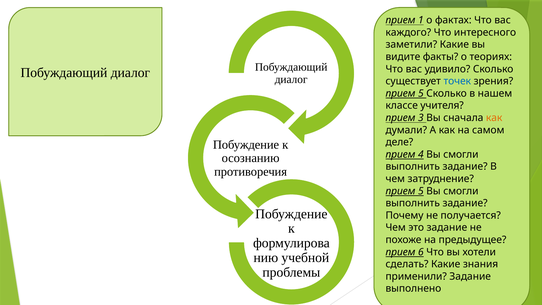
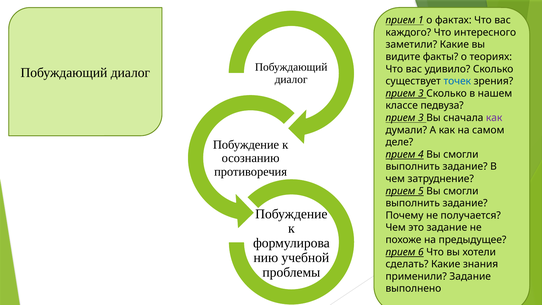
5: 5 -> 3 (421, 93)
учителя: учителя -> педвуза (442, 106)
как colour: orange -> purple (494, 118)
